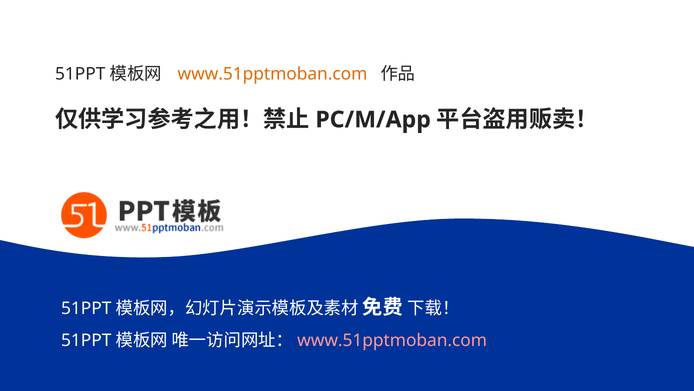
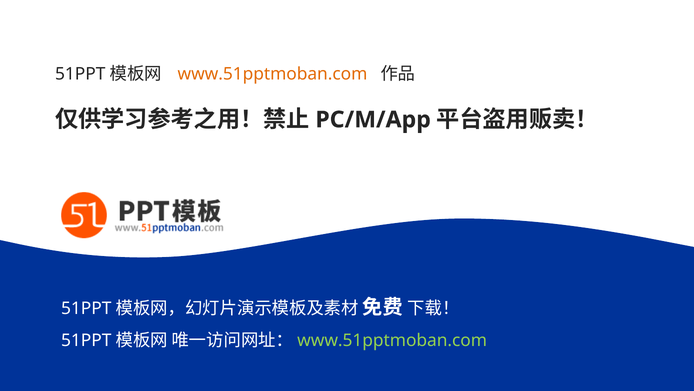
www.51pptmoban.com colour: pink -> light green (392, 340)
